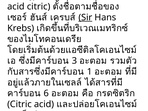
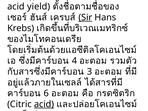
acid citric: citric -> yield (39, 7)
3: 3 -> 4 (74, 61)
1: 1 -> 3 (89, 72)
acid underline: none -> present (44, 104)
